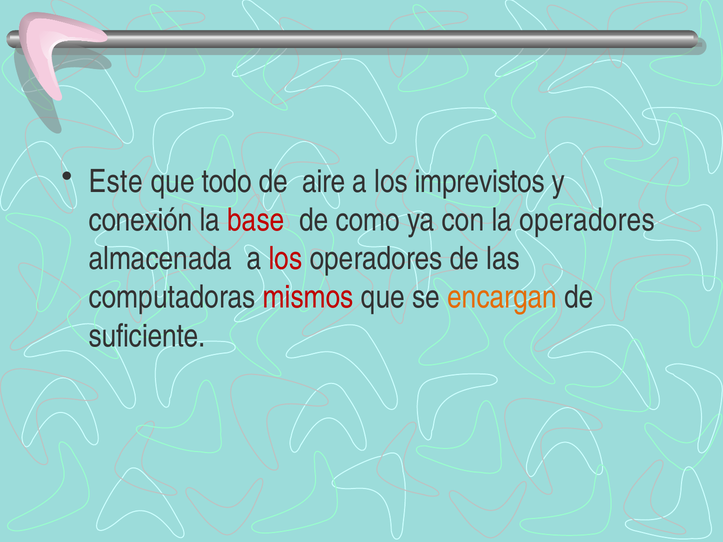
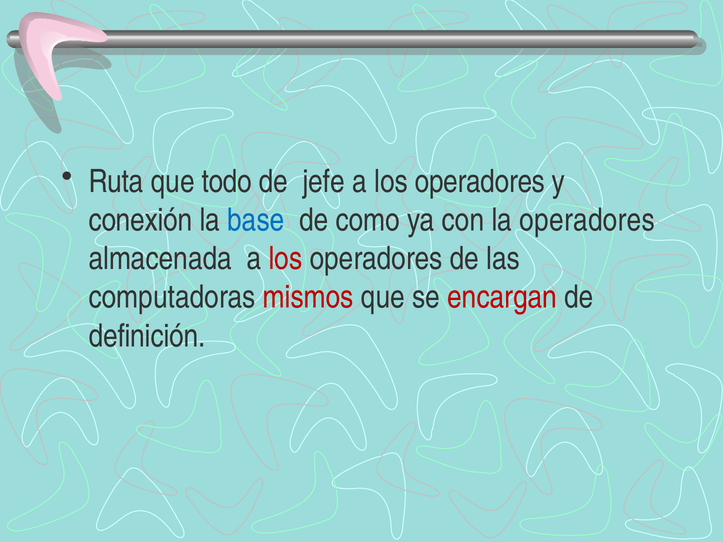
Este: Este -> Ruta (116, 182)
aire: aire -> jefe (324, 182)
imprevistos: imprevistos -> operadores (480, 182)
base colour: red -> blue (256, 220)
encargan colour: orange -> red (502, 297)
suficiente: suficiente -> definición (147, 336)
